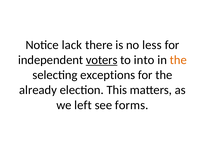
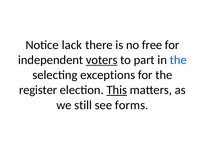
less: less -> free (152, 45)
into: into -> part (144, 60)
the colour: orange -> blue (178, 60)
already: already -> register (38, 90)
This underline: none -> present (117, 90)
left: left -> still (83, 105)
